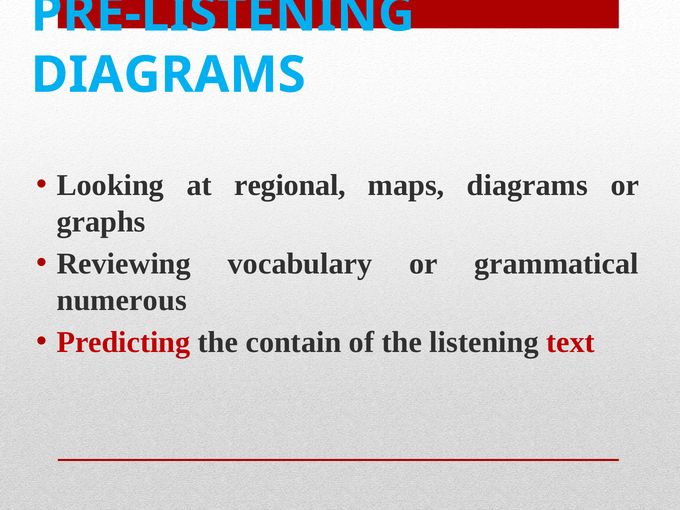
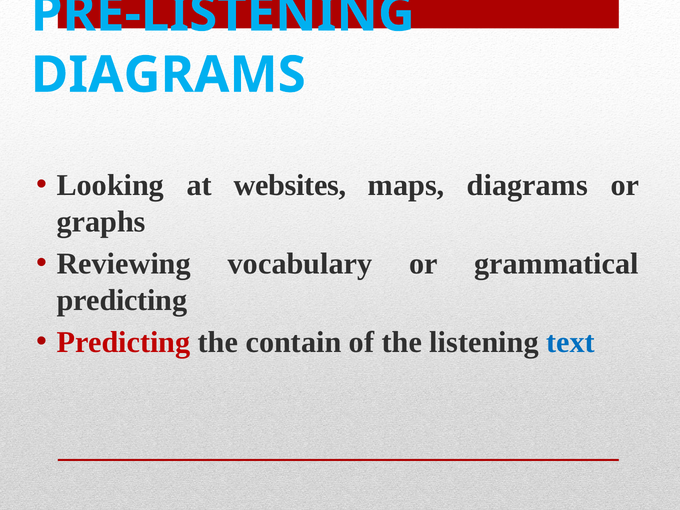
regional: regional -> websites (290, 185)
numerous: numerous -> predicting (122, 300)
text colour: red -> blue (570, 343)
